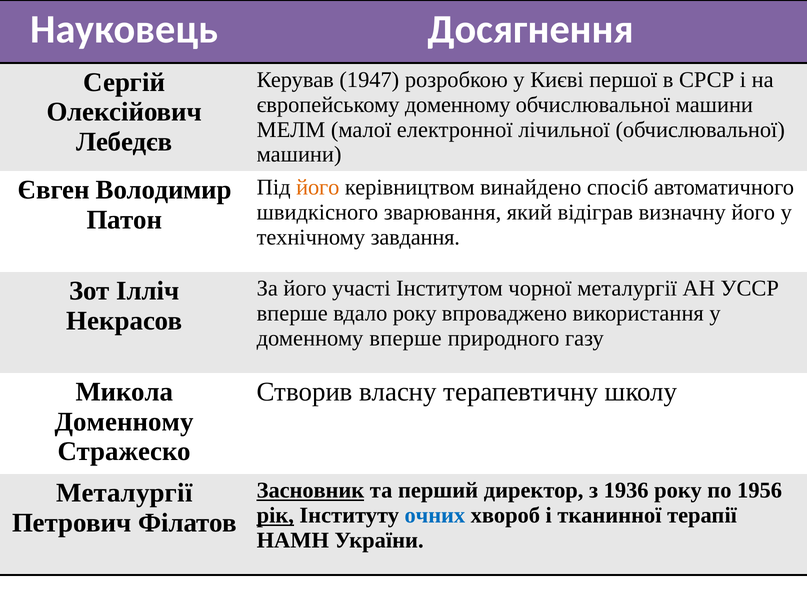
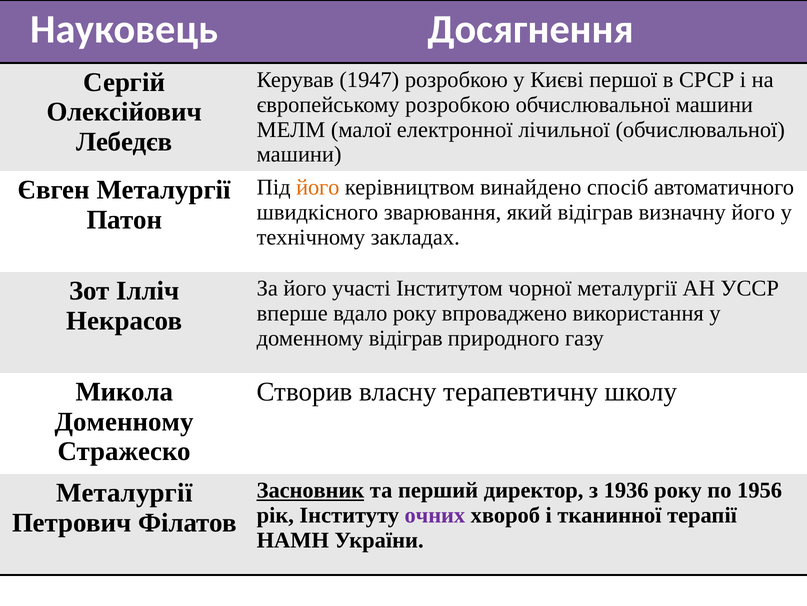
європейському доменному: доменному -> розробкою (458, 105)
Євген Володимир: Володимир -> Металургії (164, 190)
завдання: завдання -> закладах (415, 237)
доменному вперше: вперше -> відіграв (406, 338)
рік underline: present -> none (275, 515)
очних colour: blue -> purple (435, 515)
